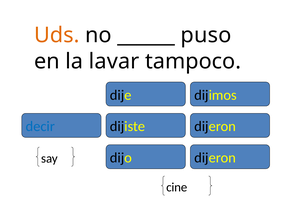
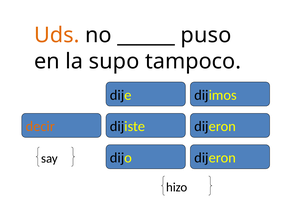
lavar: lavar -> supo (114, 61)
decir colour: blue -> orange (40, 126)
cine: cine -> hizo (177, 187)
